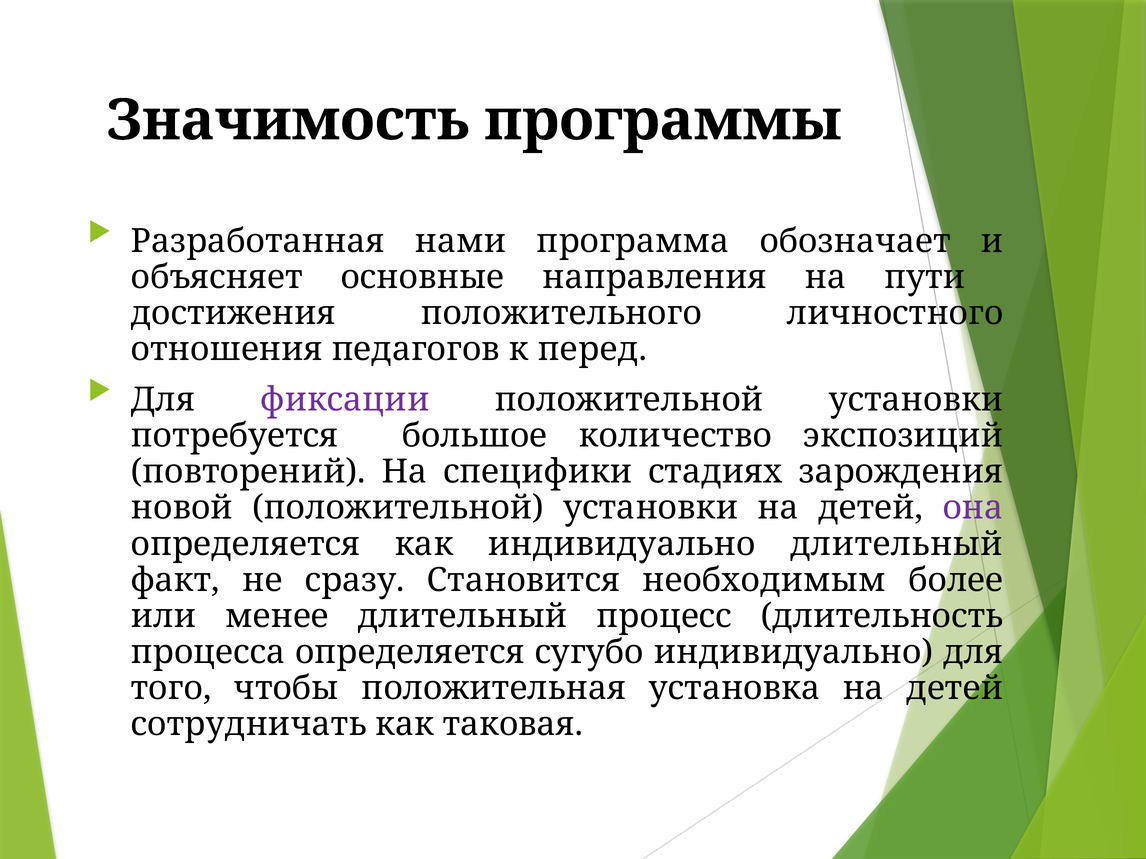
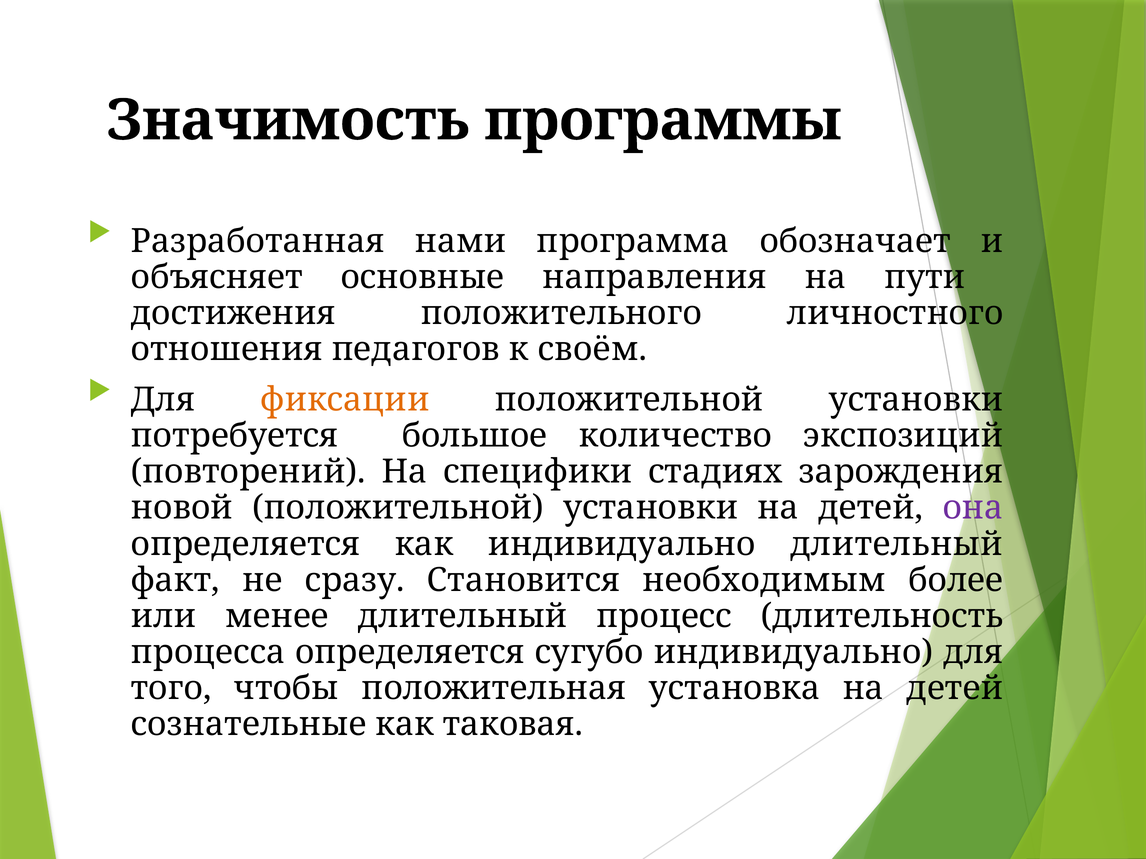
перед: перед -> своём (592, 350)
фиксации colour: purple -> orange (345, 400)
сотрудничать: сотрудничать -> сознательные (249, 725)
